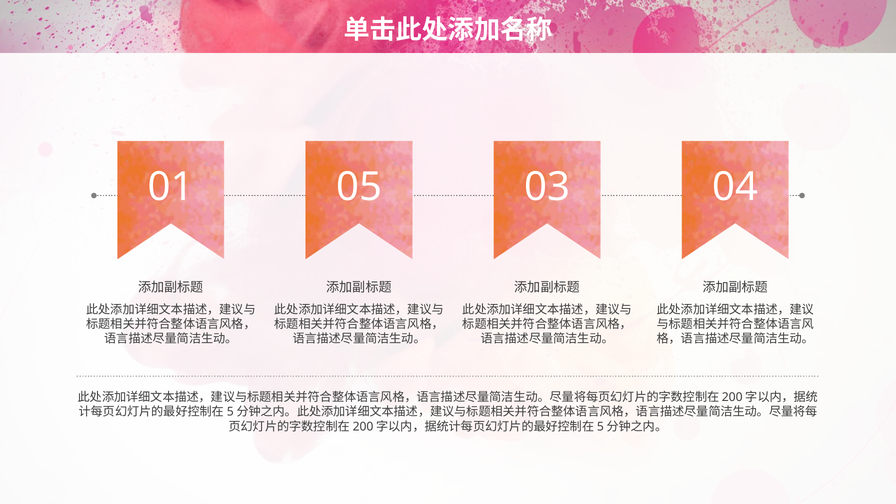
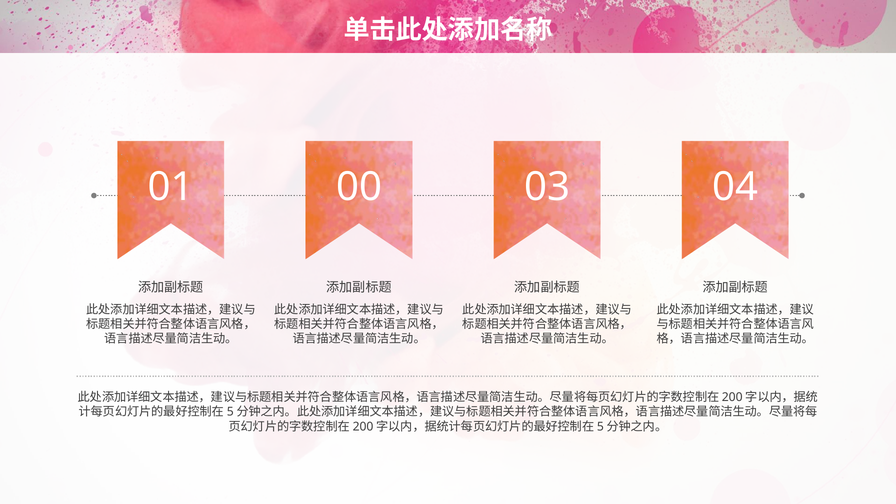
05: 05 -> 00 (359, 187)
